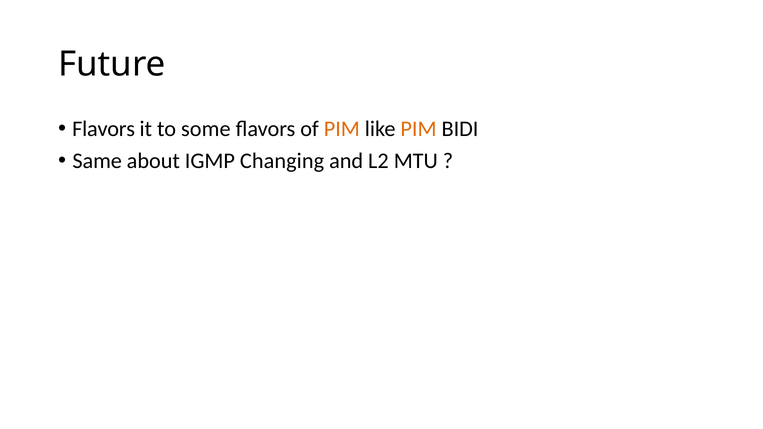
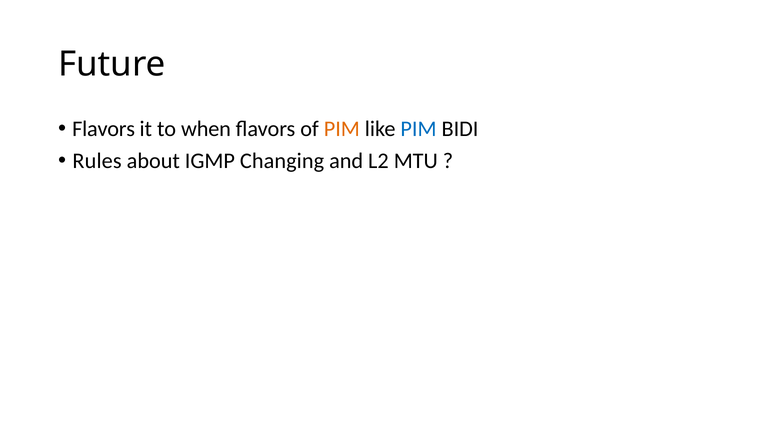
some: some -> when (206, 129)
PIM colour: orange -> blue (419, 129)
Same: Same -> Rules (97, 161)
